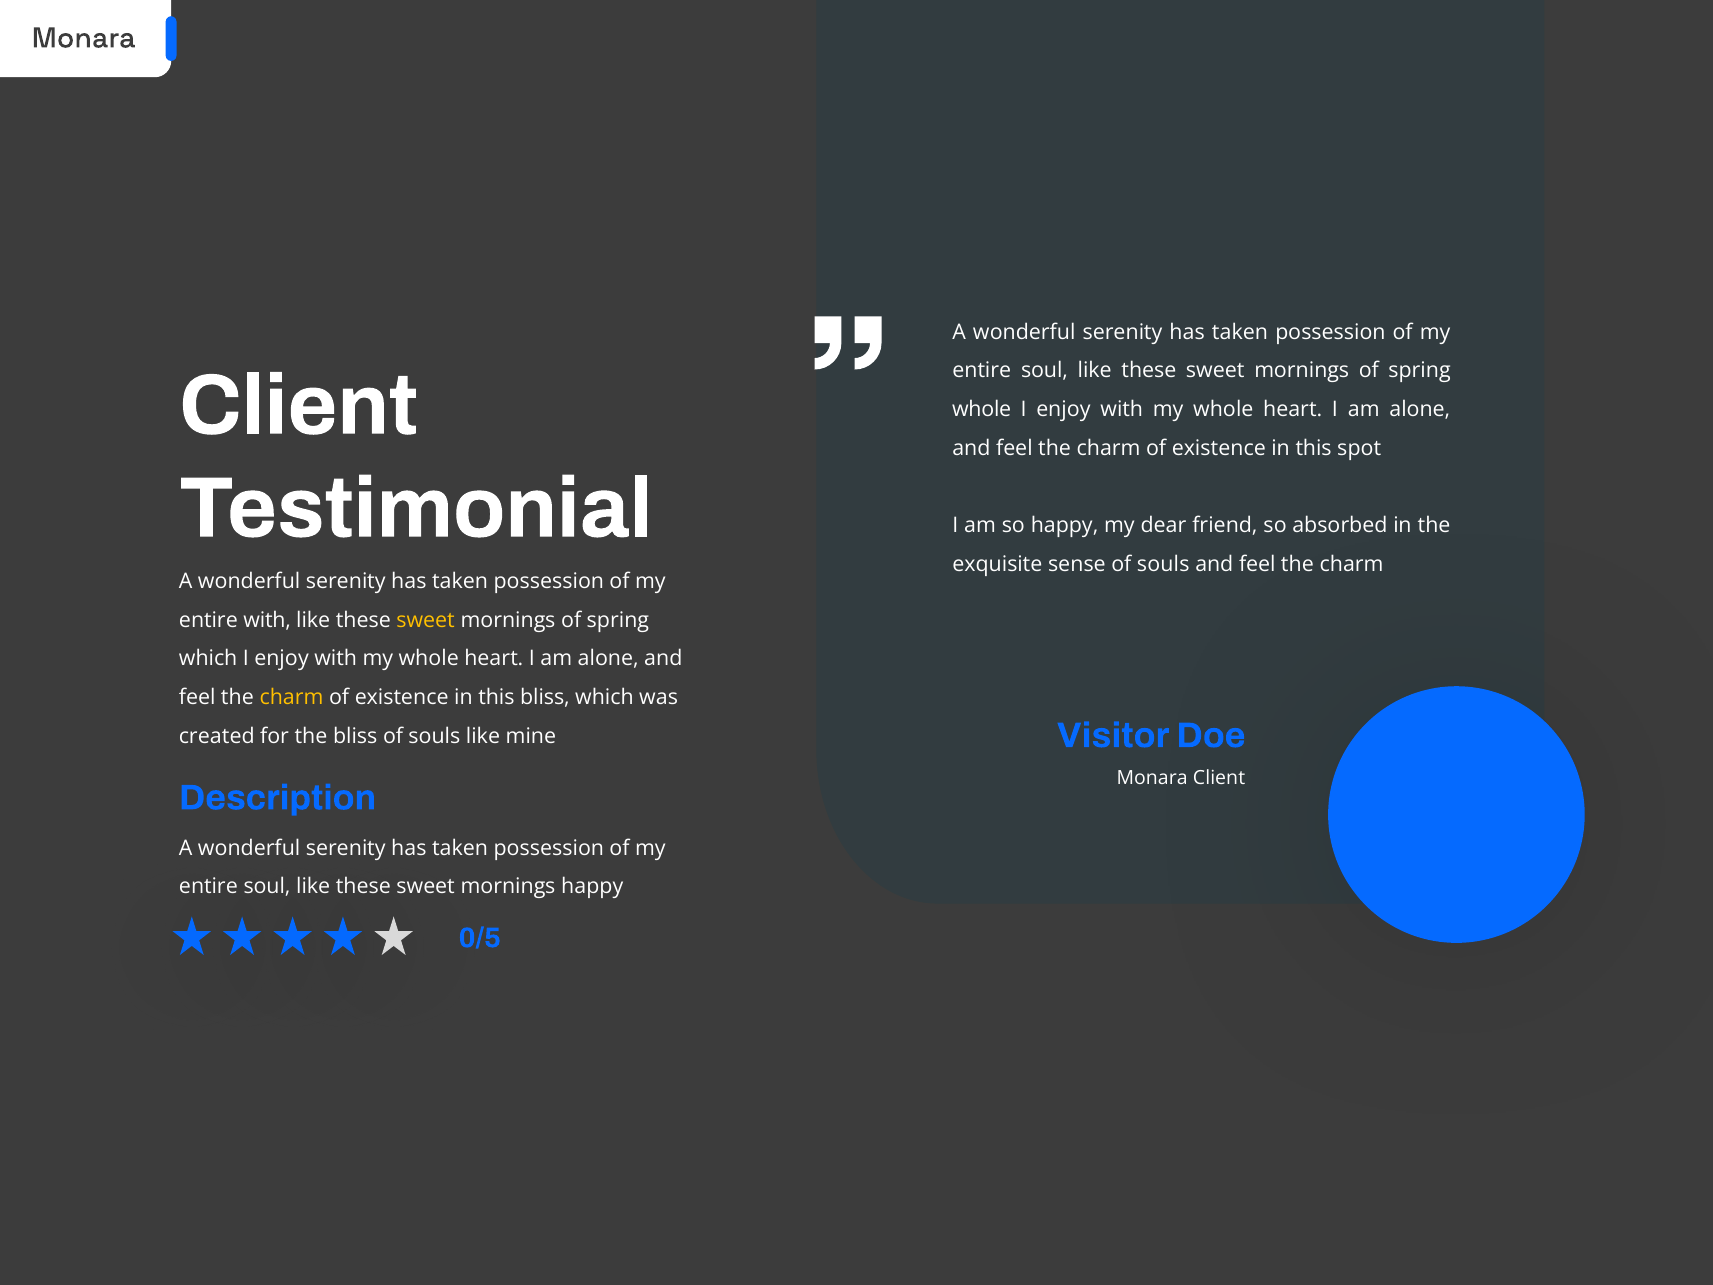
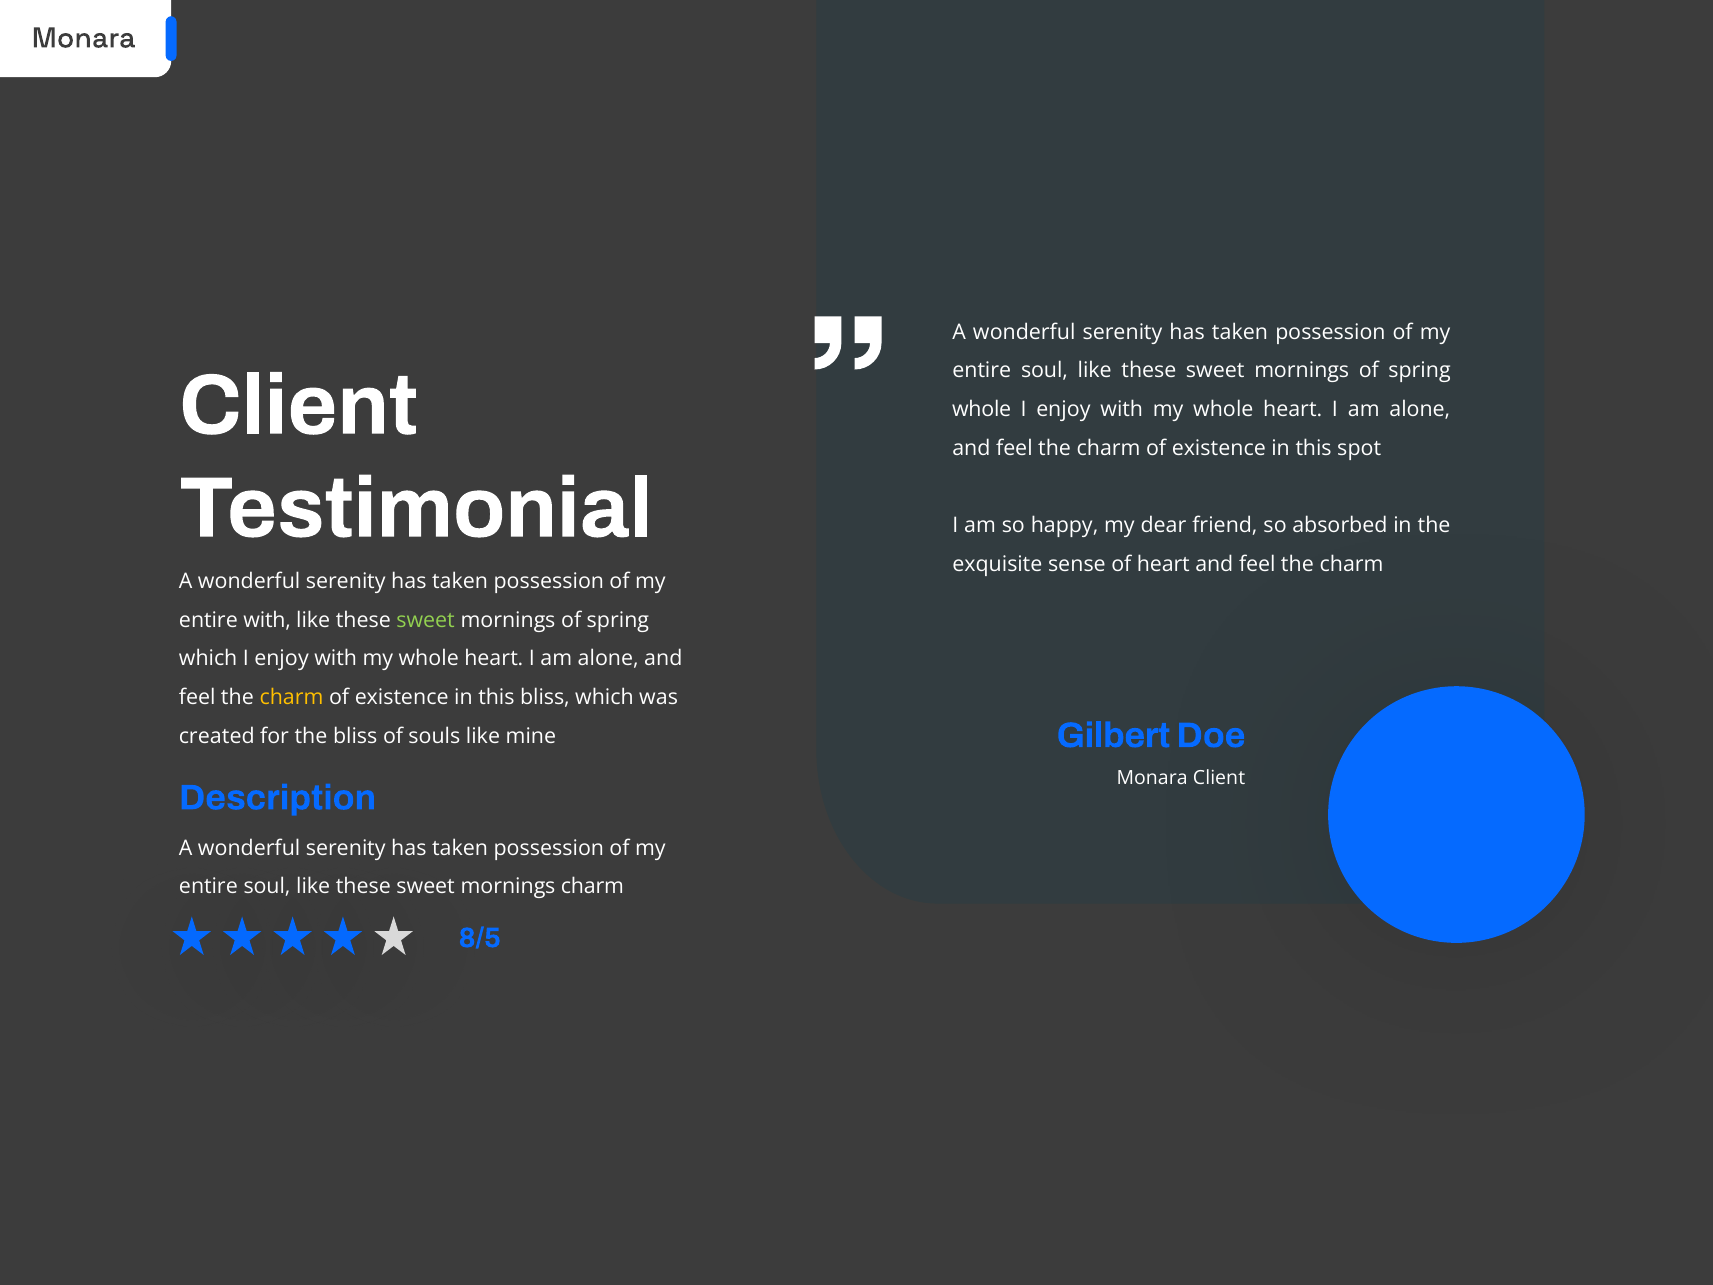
sense of souls: souls -> heart (1163, 564)
sweet colour: yellow -> light green (426, 620)
Visitor: Visitor -> Gilbert (1113, 735)
happy: happy -> charm (592, 887)
0/5: 0/5 -> 8/5 (480, 938)
